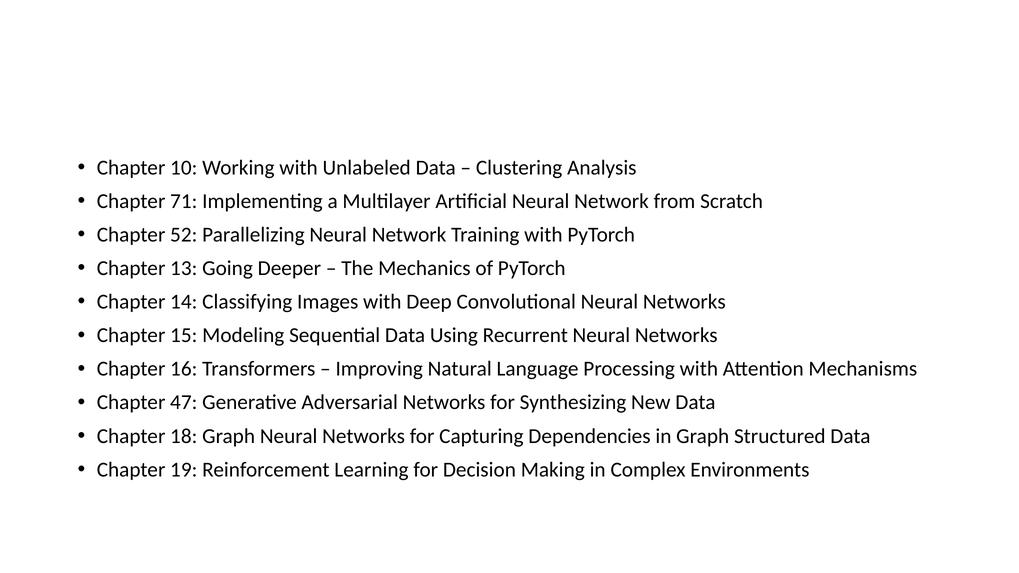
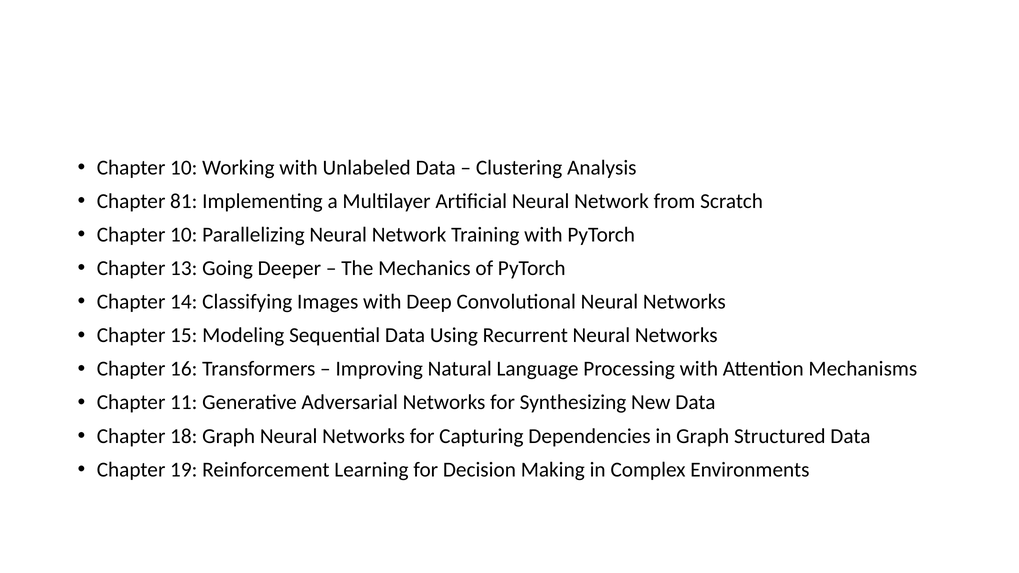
71: 71 -> 81 (184, 201)
52: 52 -> 10 (184, 235)
47: 47 -> 11 (184, 403)
